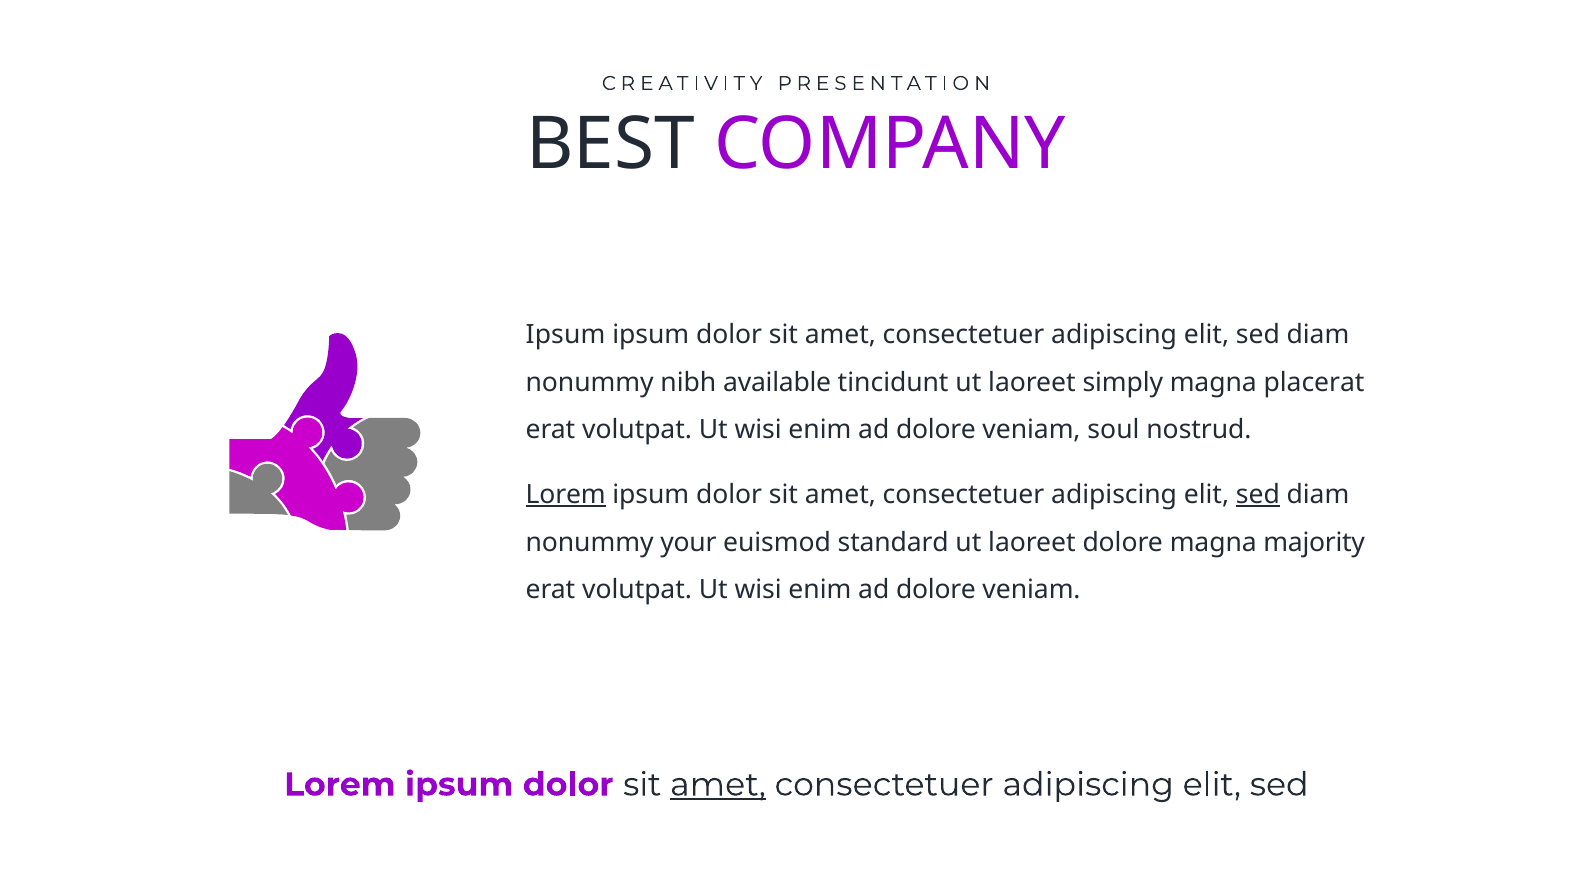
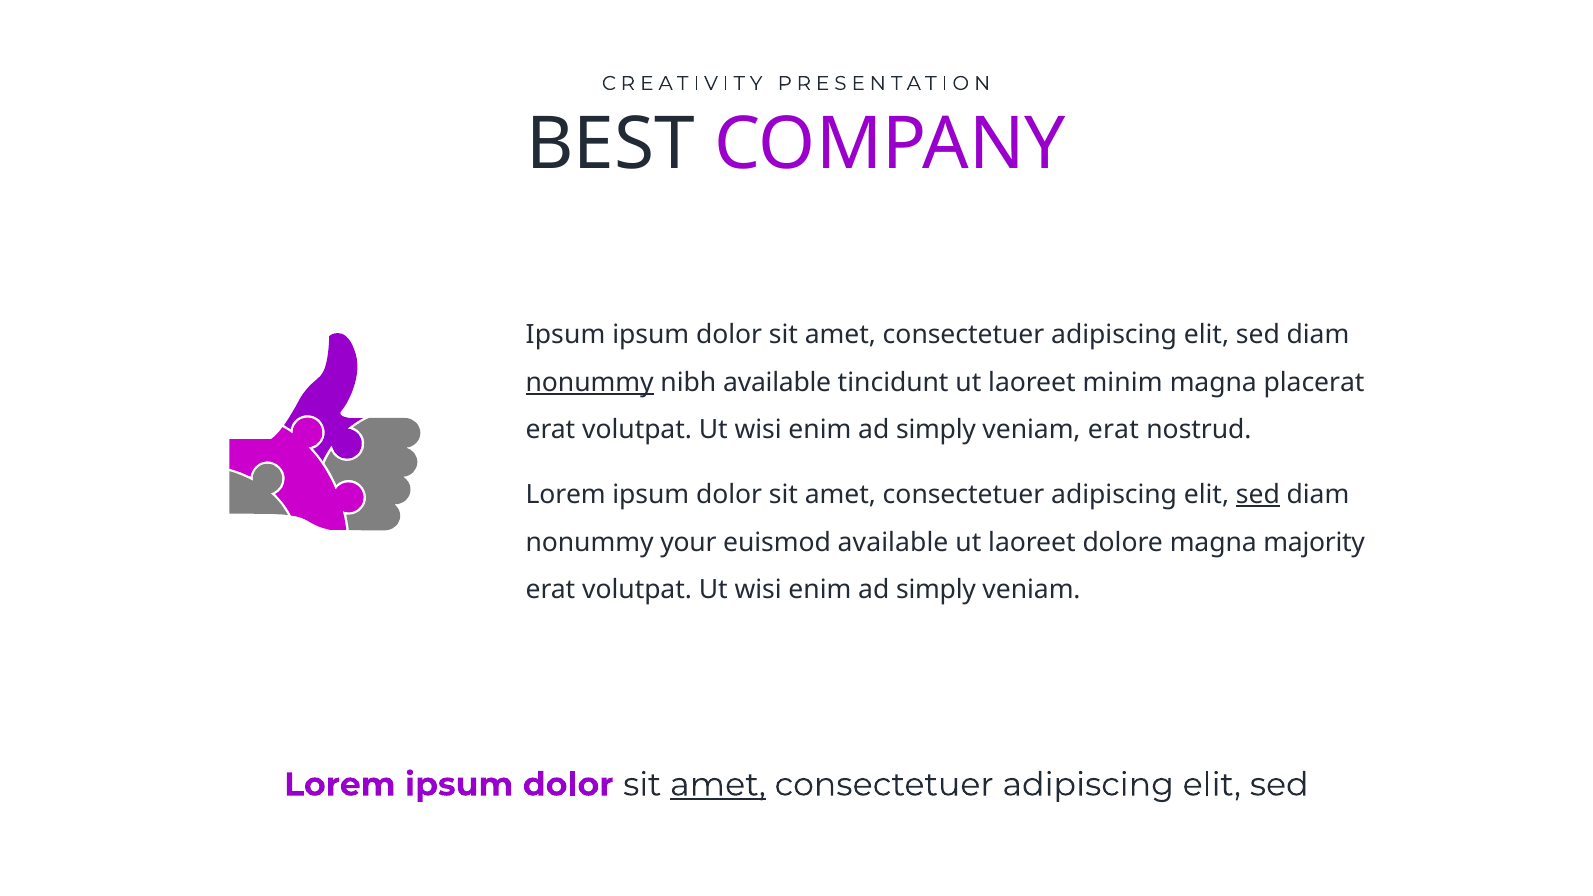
nonummy underline: none -> present (590, 382)
simply: simply -> minim (1123, 382)
dolore: dolore -> simply (936, 430)
veniam soul: soul -> erat (1113, 430)
Lorem underline: present -> none (566, 495)
euismod standard: standard -> available (893, 542)
dolore: dolore -> simply (936, 590)
